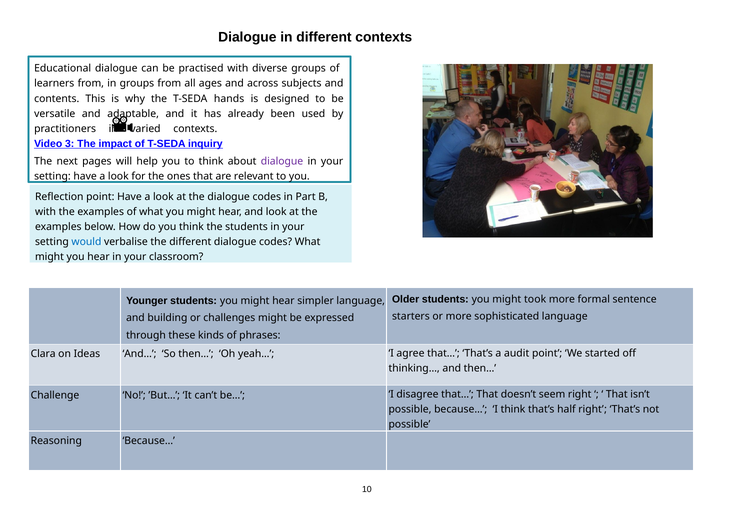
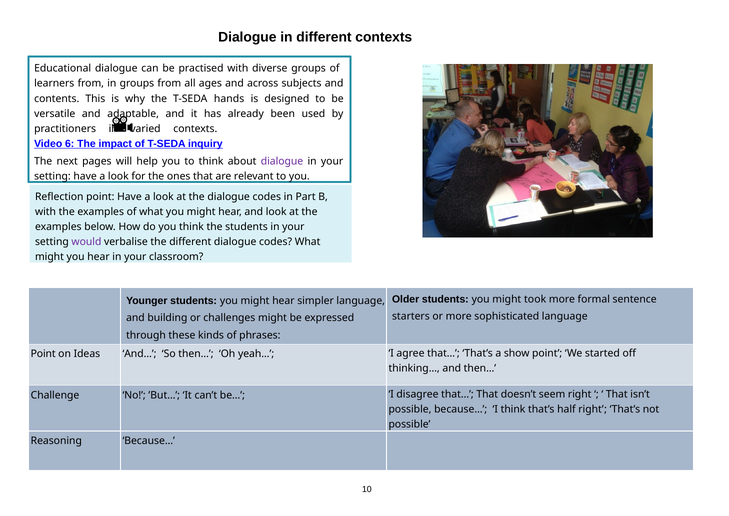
3: 3 -> 6 (70, 144)
would colour: blue -> purple (86, 242)
Clara: Clara -> Point (43, 354)
audit: audit -> show (517, 353)
